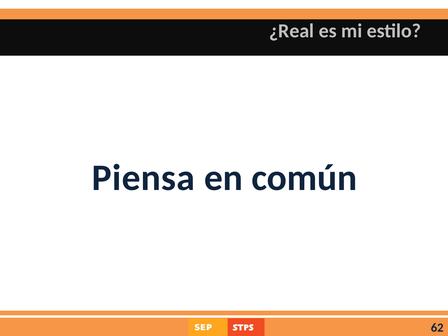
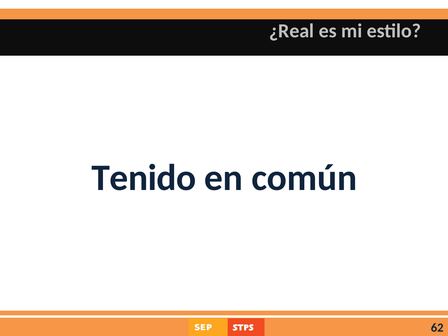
Piensa: Piensa -> Tenido (144, 178)
